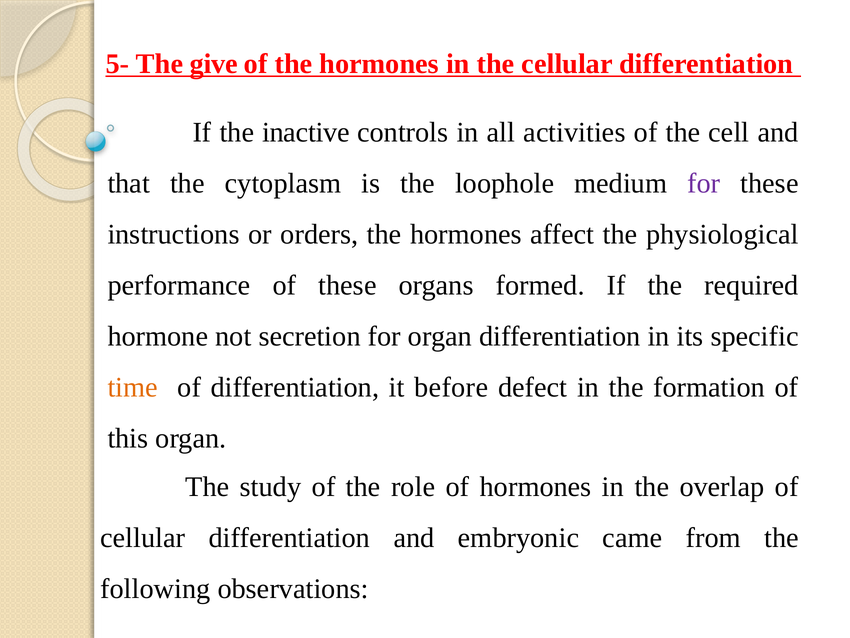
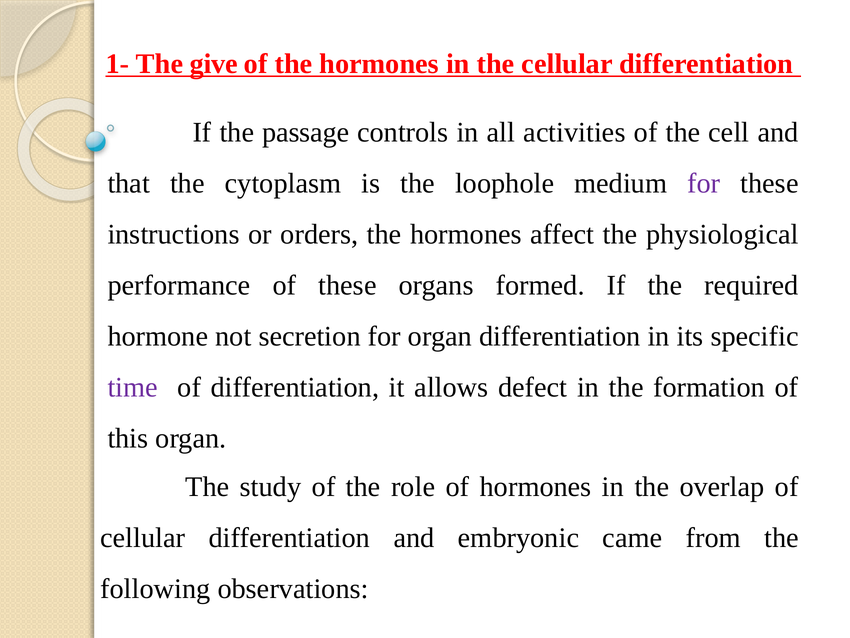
5-: 5- -> 1- (118, 64)
inactive: inactive -> passage (306, 132)
time colour: orange -> purple (133, 387)
before: before -> allows (451, 387)
